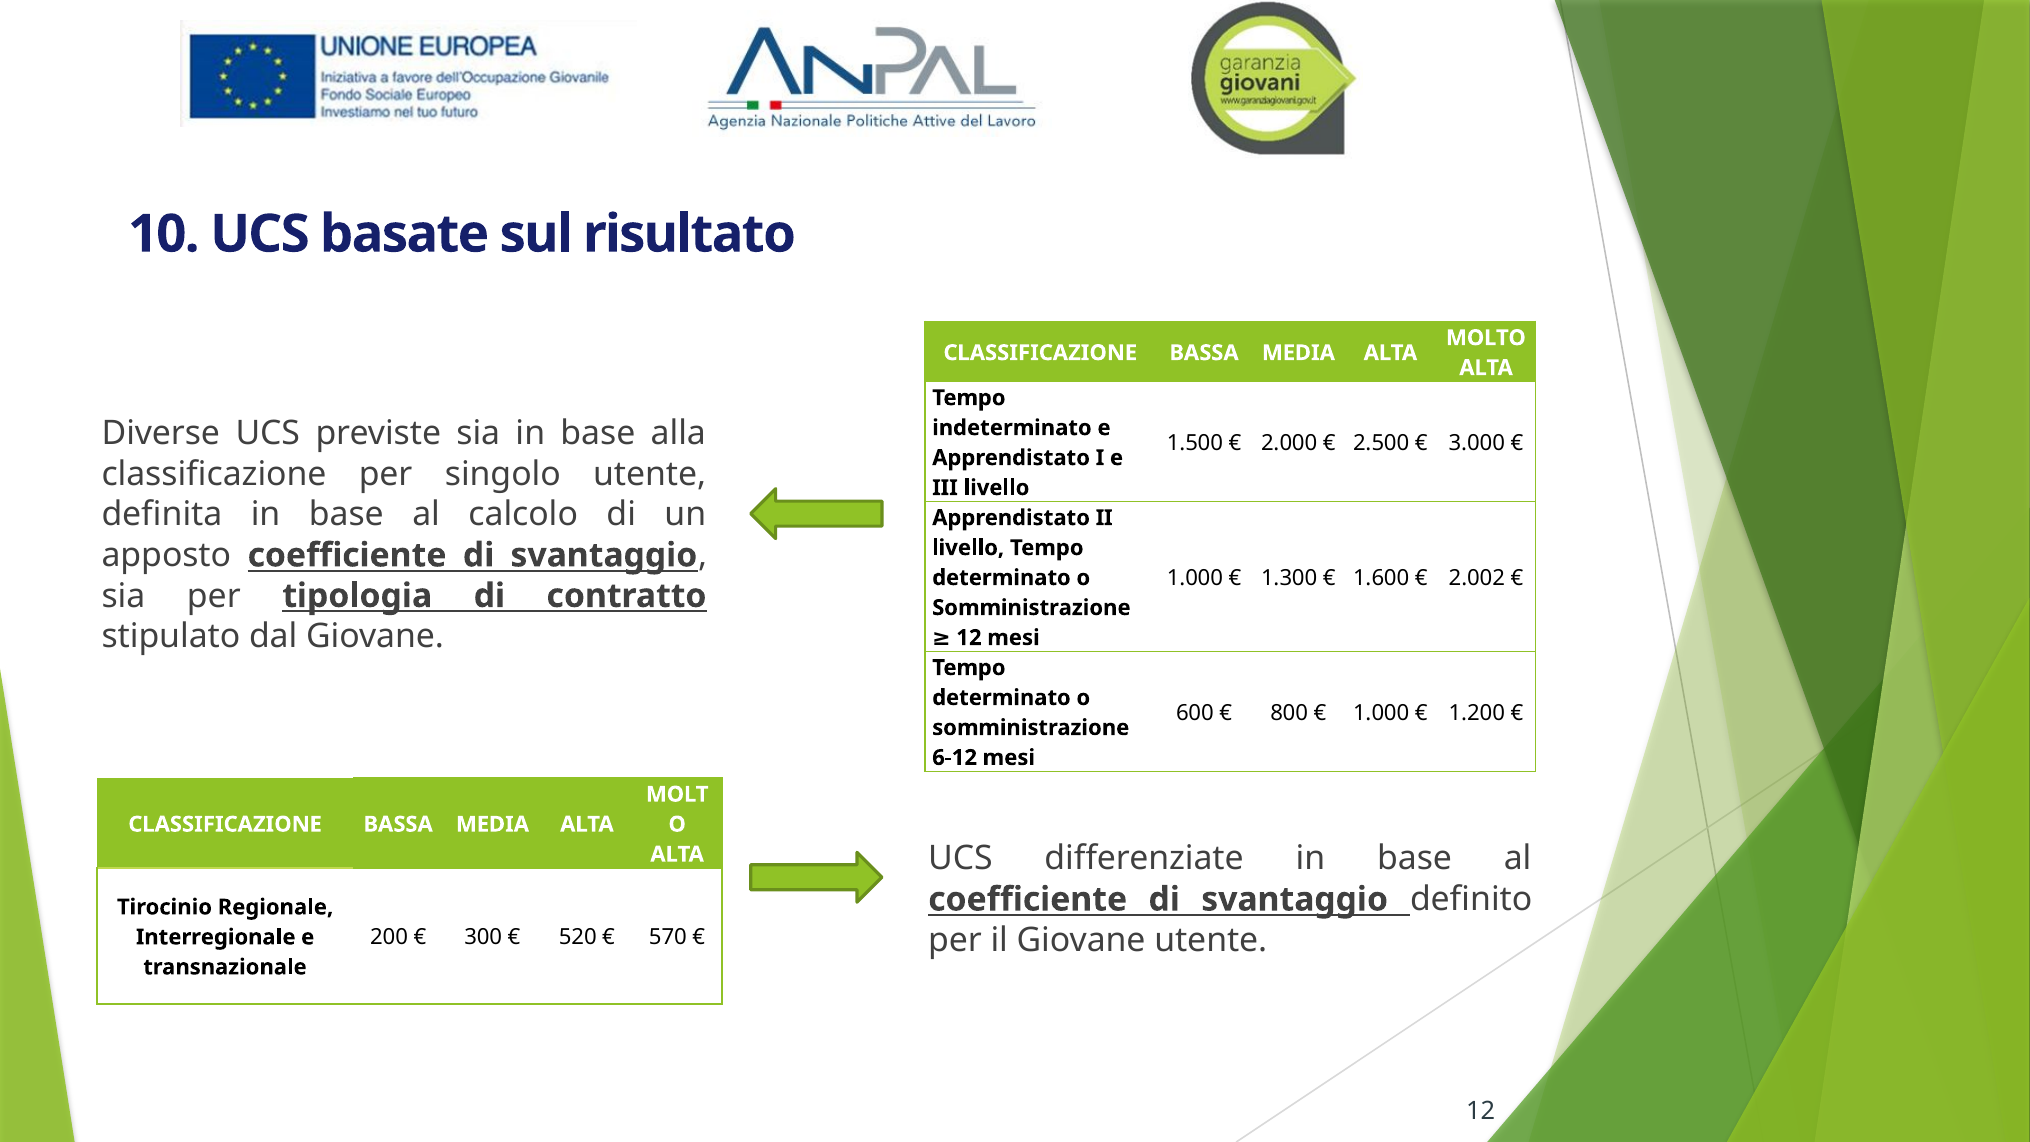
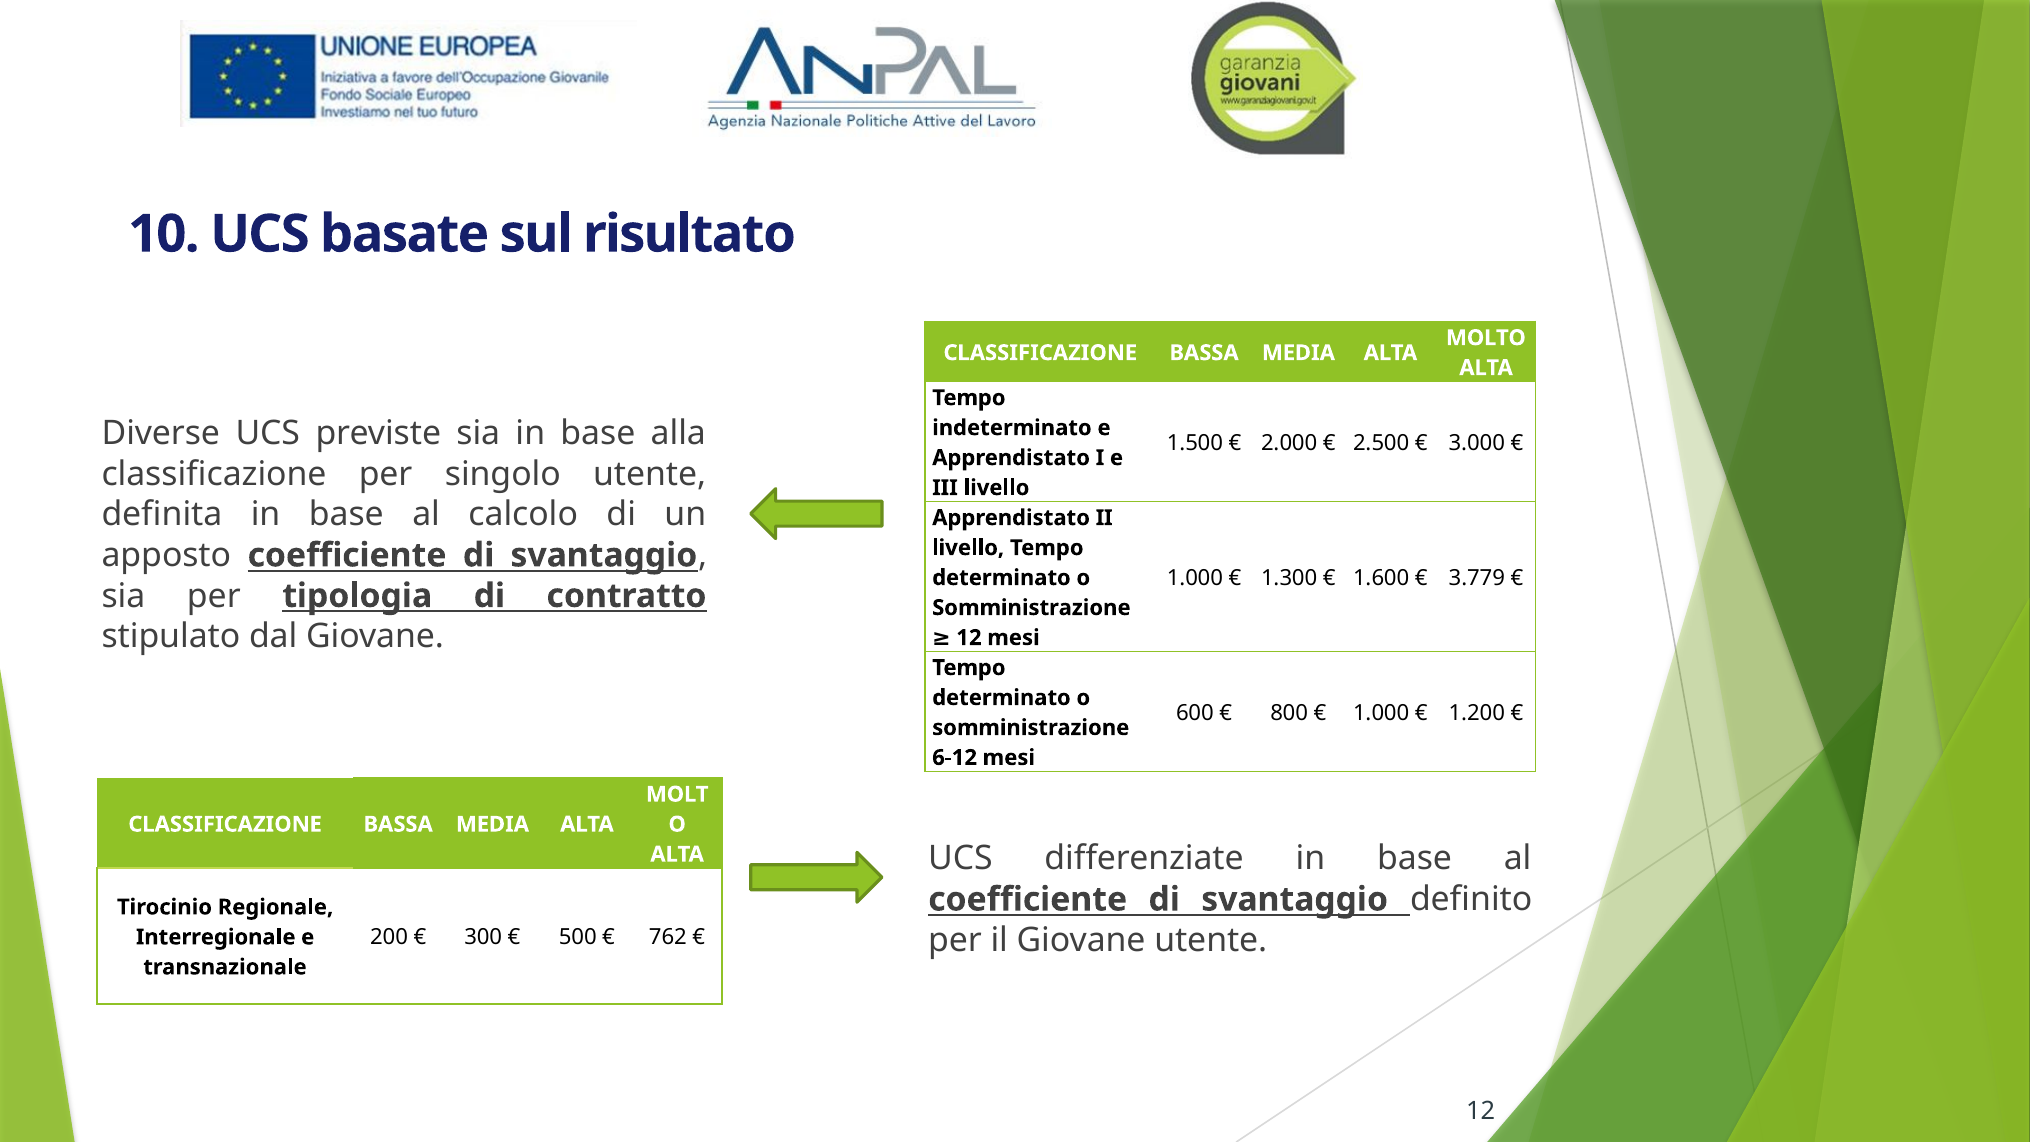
2.002: 2.002 -> 3.779 (1477, 578)
520: 520 -> 500 (578, 937)
570: 570 -> 762 (668, 937)
